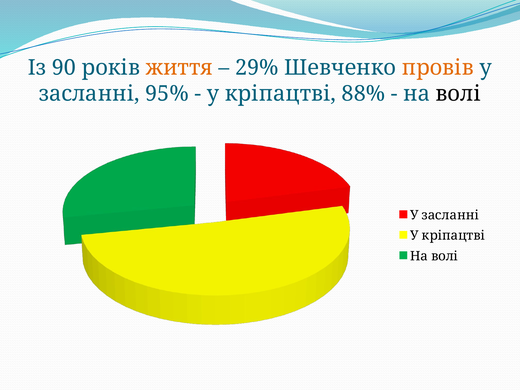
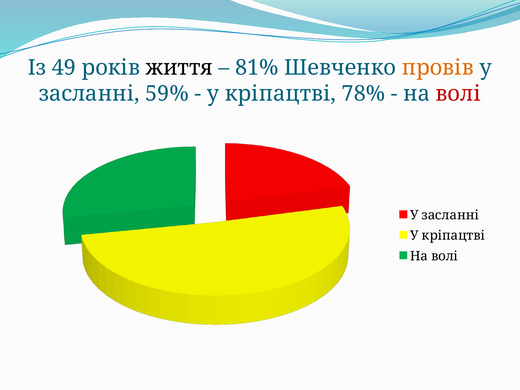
90: 90 -> 49 (64, 68)
життя colour: orange -> black (179, 68)
29%: 29% -> 81% (257, 68)
95%: 95% -> 59% (167, 94)
88%: 88% -> 78% (363, 94)
волі colour: black -> red (458, 94)
